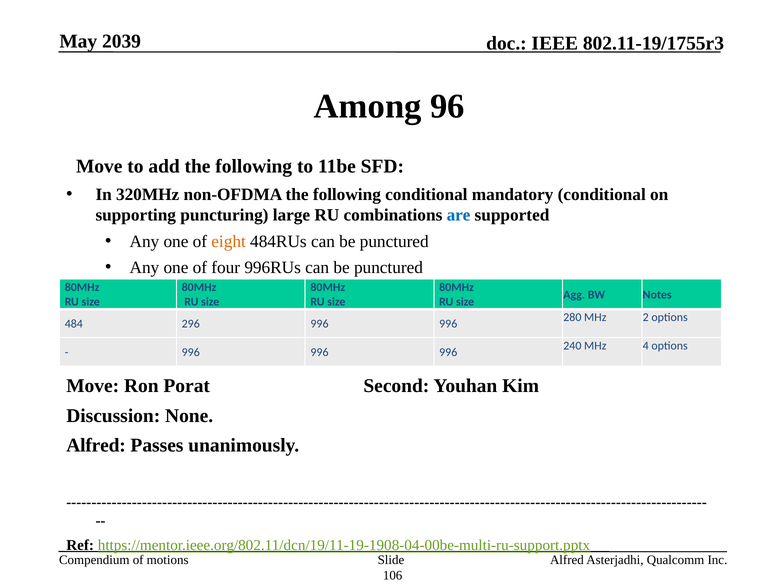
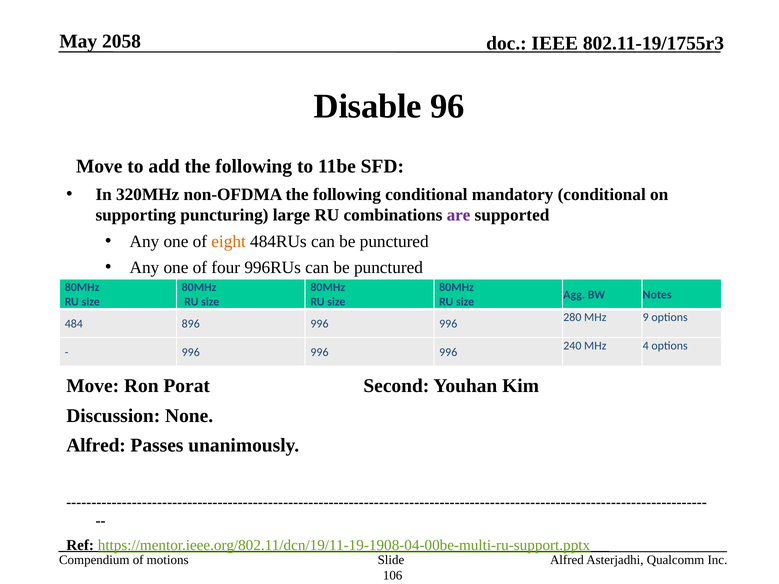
2039: 2039 -> 2058 (122, 41)
Among: Among -> Disable (368, 106)
are colour: blue -> purple (459, 215)
2: 2 -> 9 (646, 318)
296: 296 -> 896 (191, 324)
